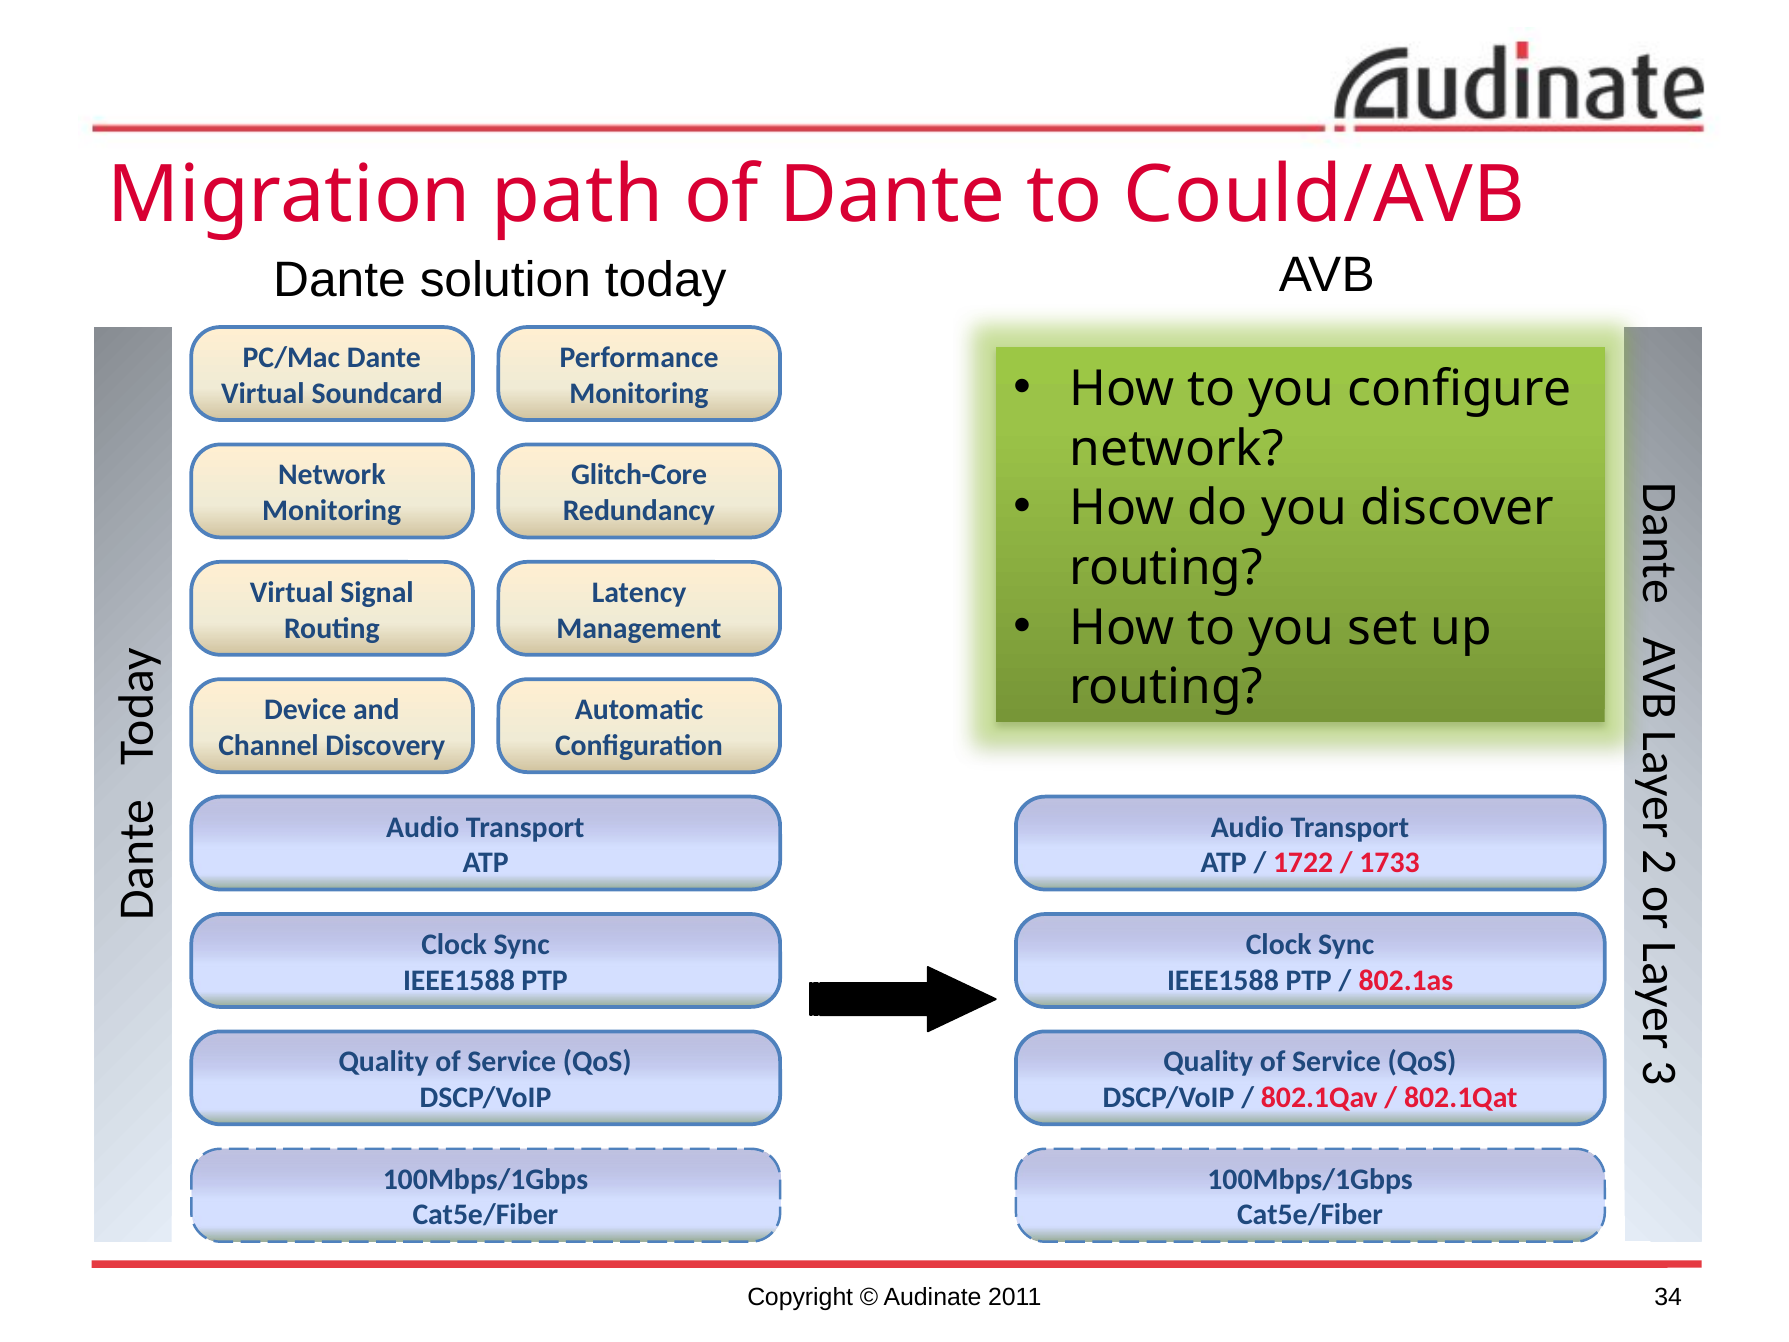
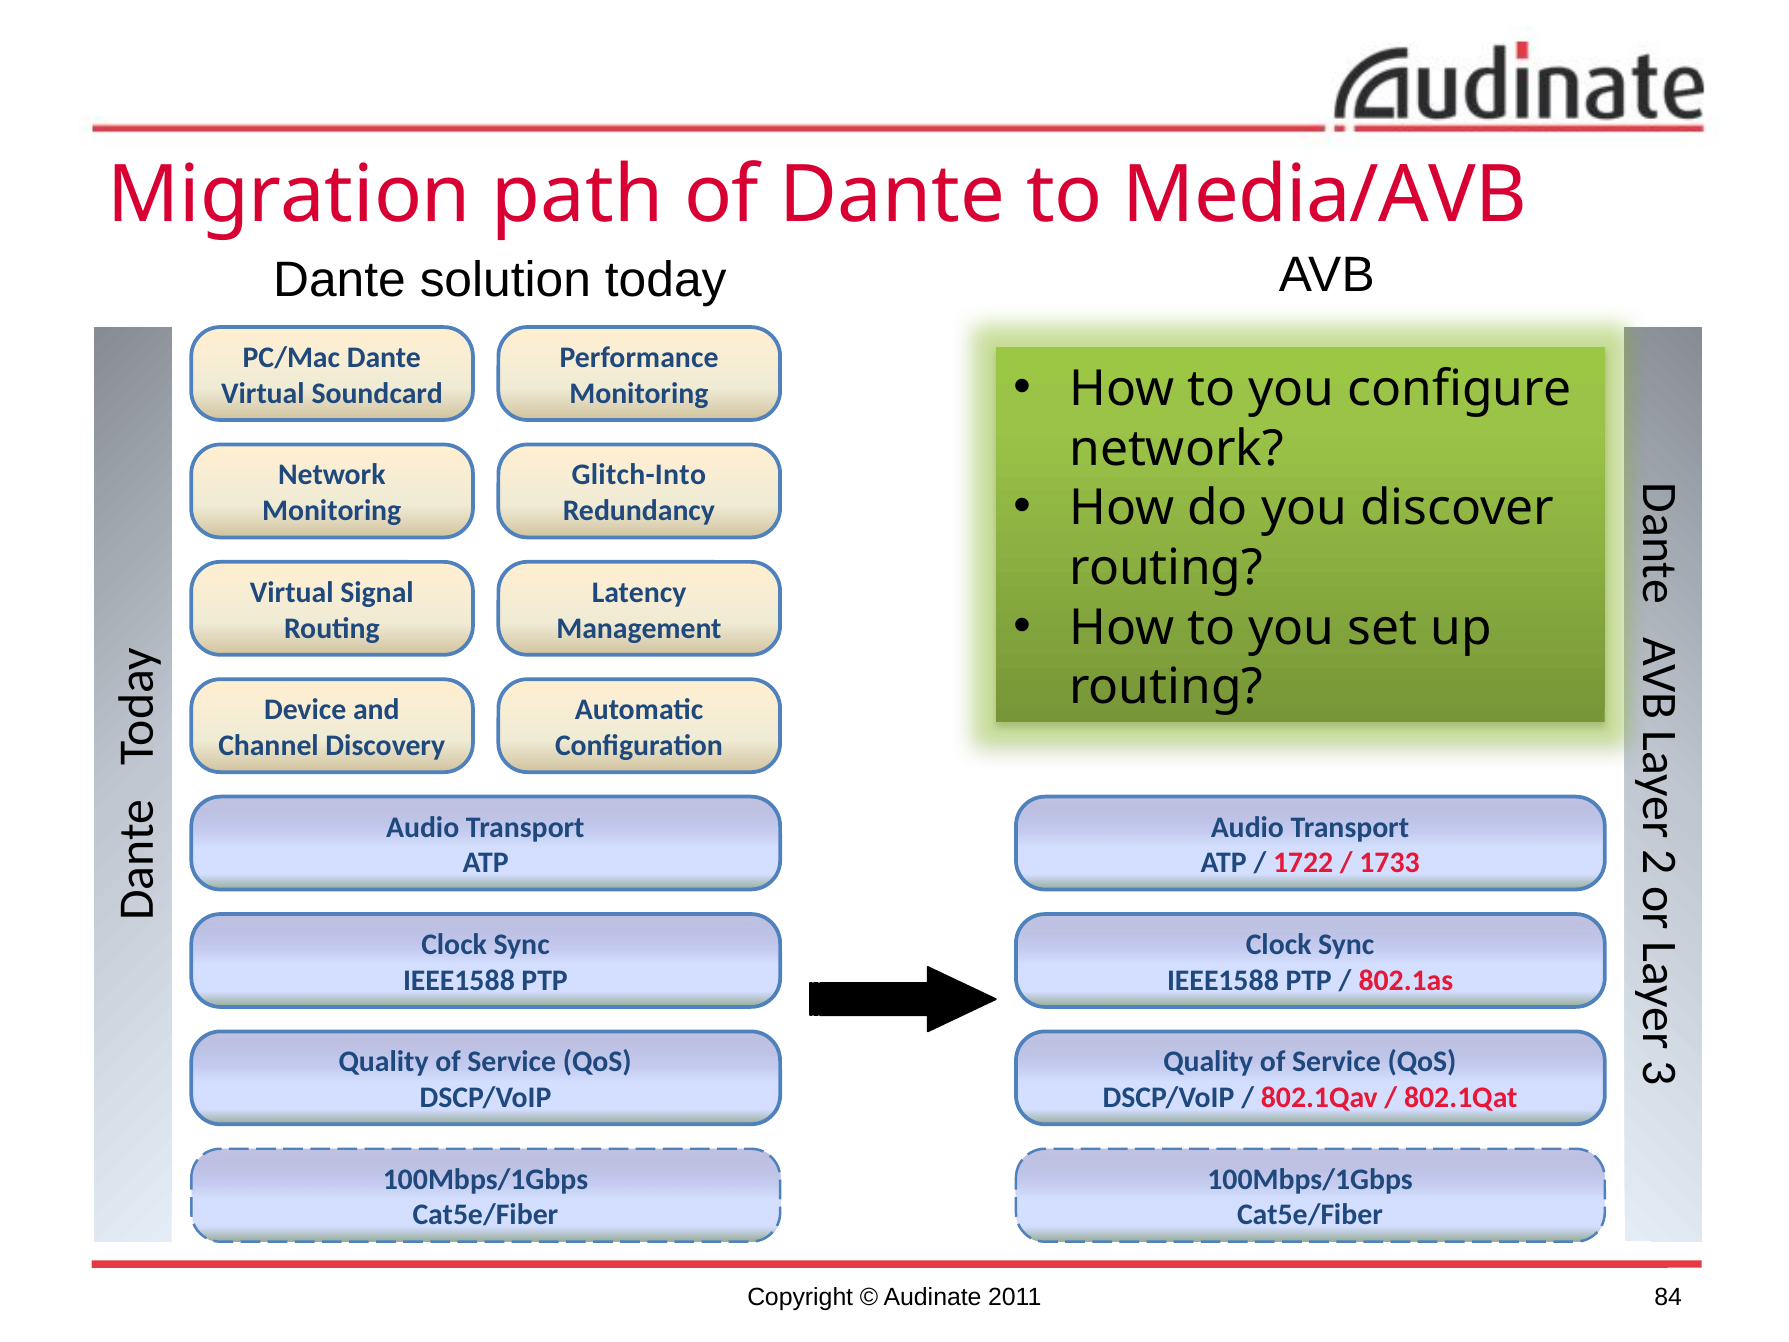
Could/AVB: Could/AVB -> Media/AVB (1325, 196)
Glitch-Core: Glitch-Core -> Glitch-Into (639, 475)
34: 34 -> 84 (1668, 1297)
